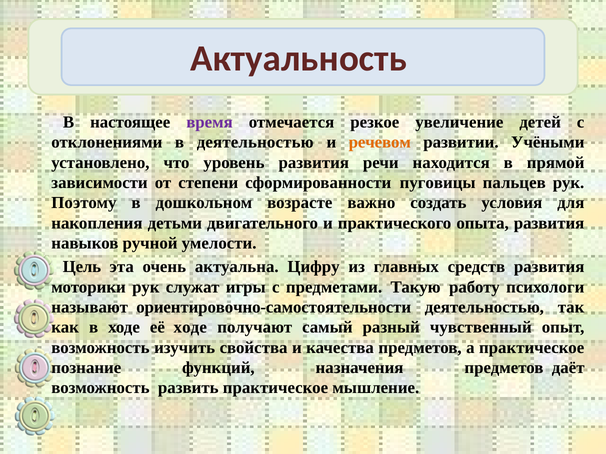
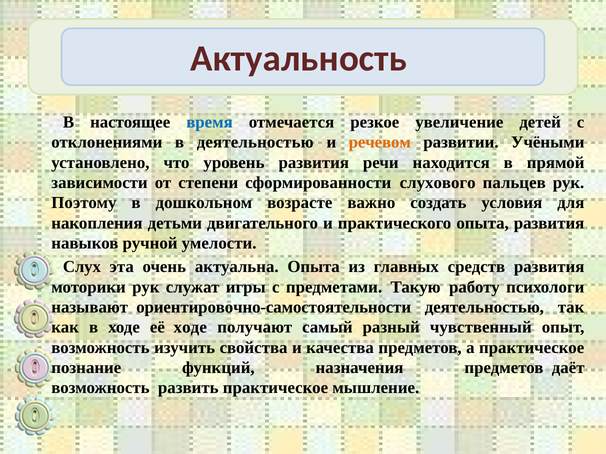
время colour: purple -> blue (210, 122)
пуговицы: пуговицы -> слухового (438, 183)
Цель: Цель -> Слух (82, 267)
актуальна Цифру: Цифру -> Опыта (314, 267)
